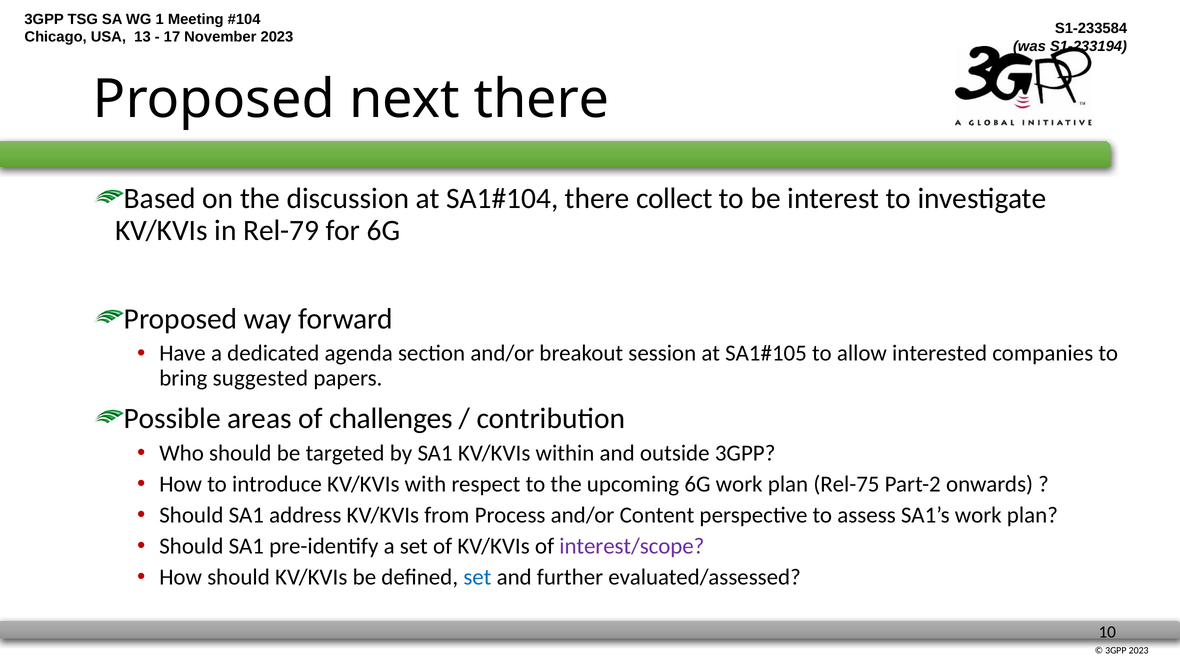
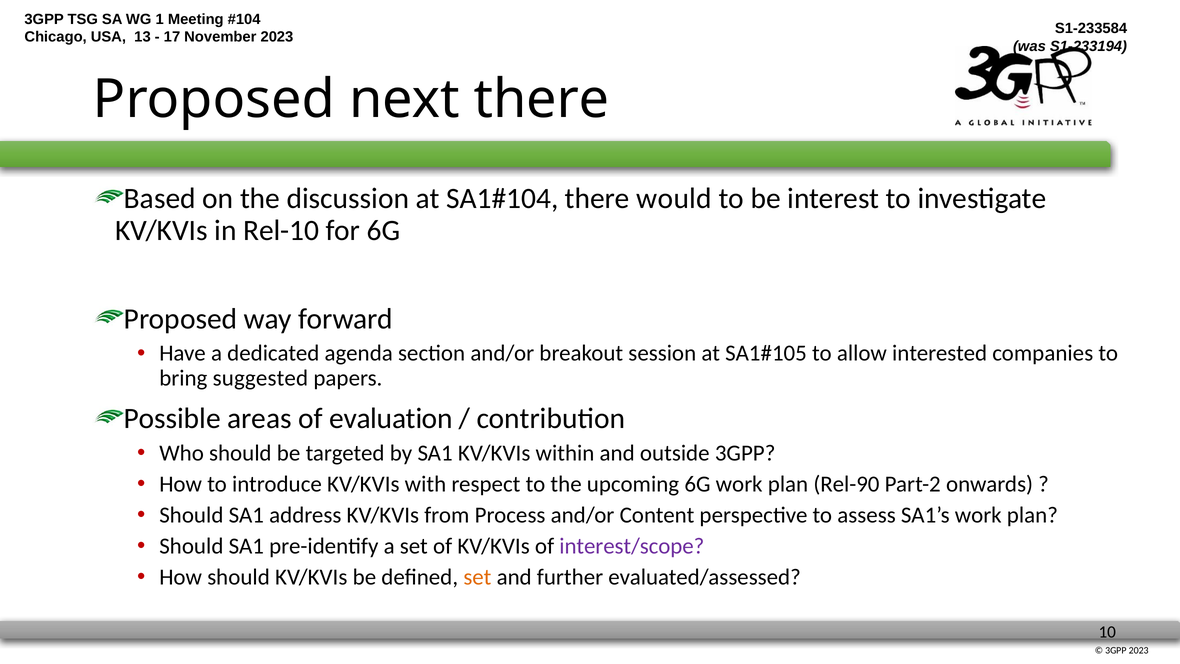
collect: collect -> would (674, 198)
Rel-79: Rel-79 -> Rel-10 (281, 230)
challenges: challenges -> evaluation (391, 419)
Rel-75: Rel-75 -> Rel-90 (846, 484)
set colour: blue -> orange (477, 577)
